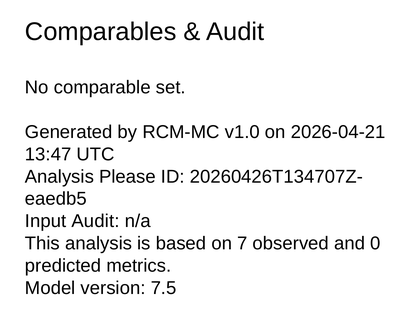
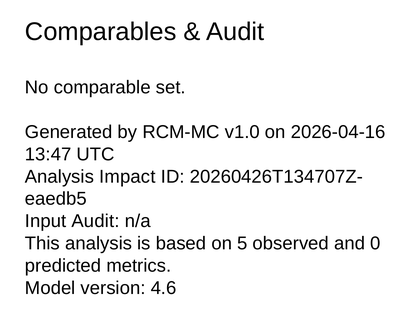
2026-04-21: 2026-04-21 -> 2026-04-16 (338, 132)
Please: Please -> Impact (127, 176)
7: 7 -> 5 (242, 243)
7.5: 7.5 -> 4.6 (164, 288)
